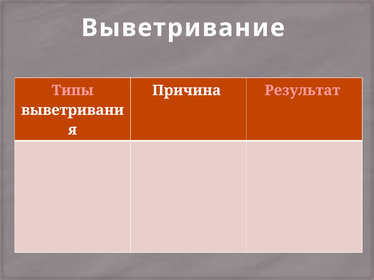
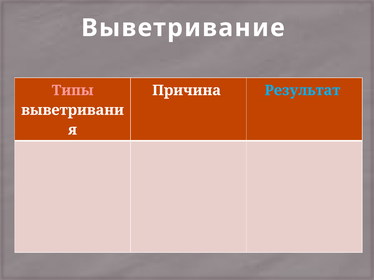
Результат colour: pink -> light blue (302, 91)
